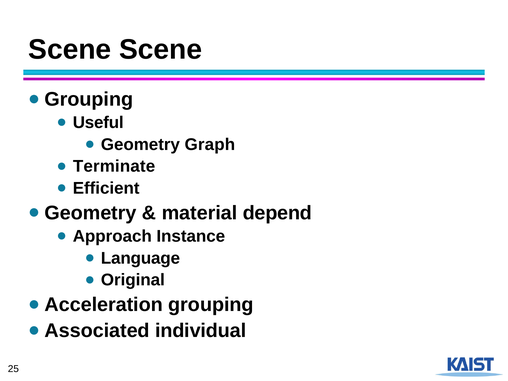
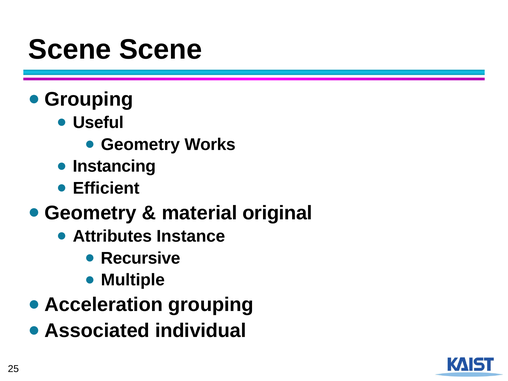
Graph: Graph -> Works (210, 145)
Terminate: Terminate -> Instancing (114, 166)
depend: depend -> original (277, 213)
Approach: Approach -> Attributes (112, 236)
Language: Language -> Recursive (140, 258)
Original: Original -> Multiple (133, 280)
